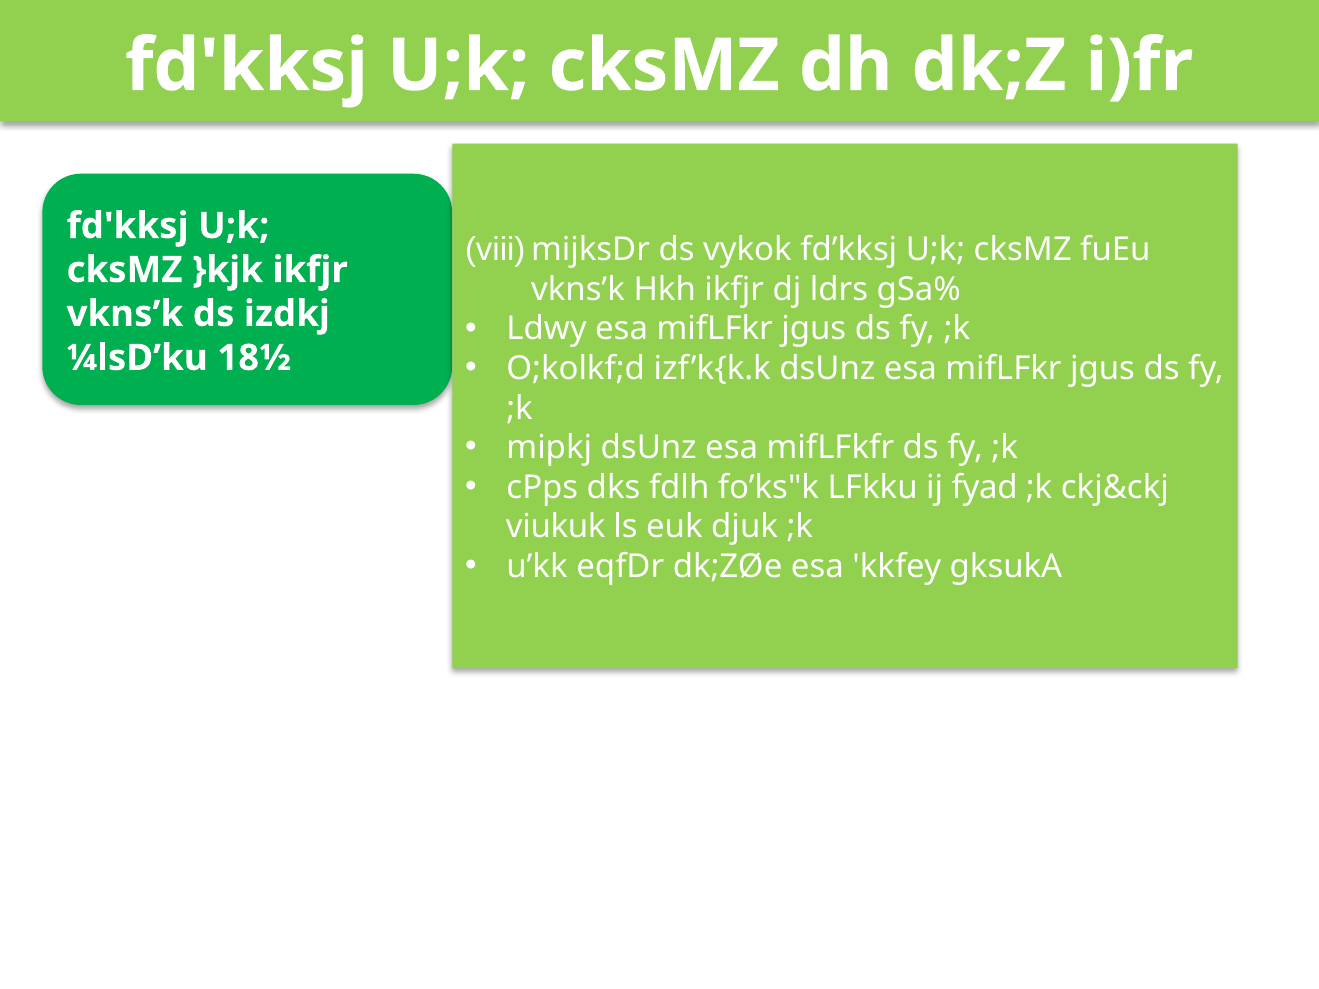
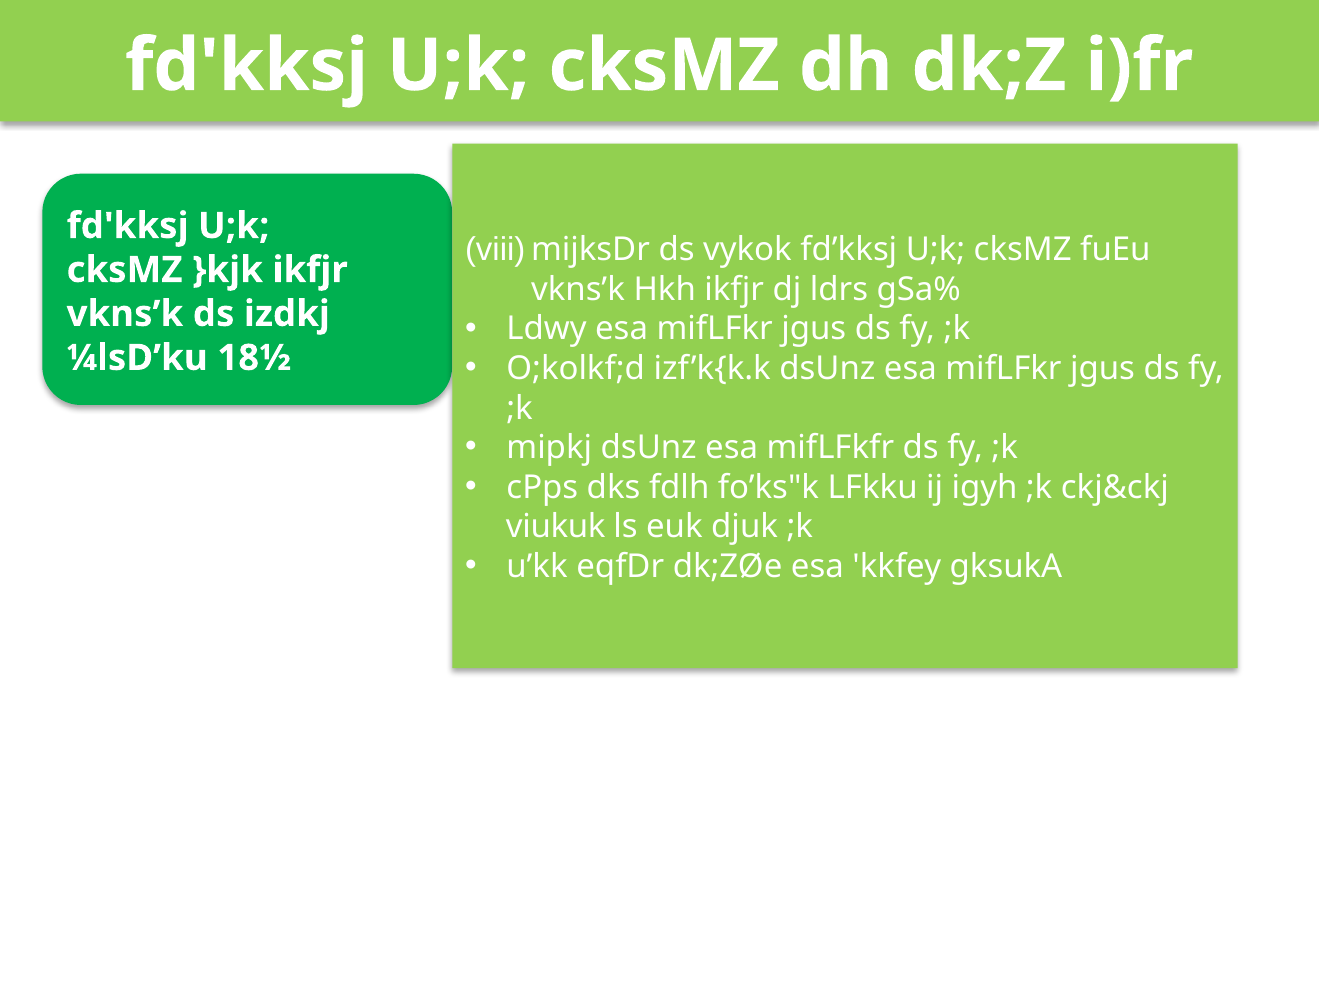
fyad: fyad -> igyh (985, 487)
